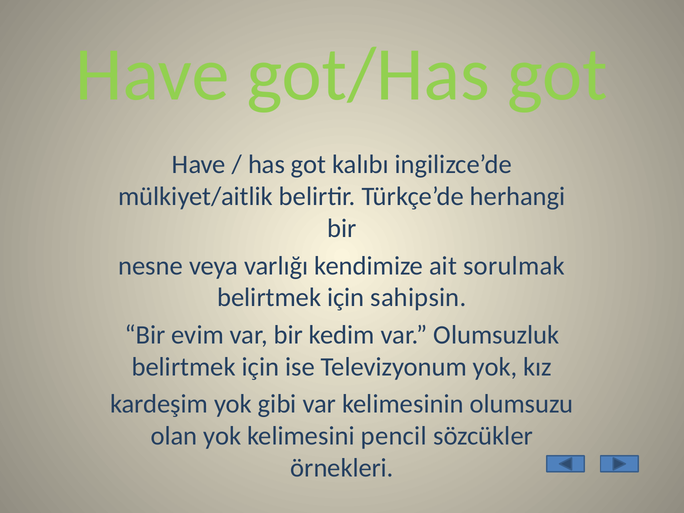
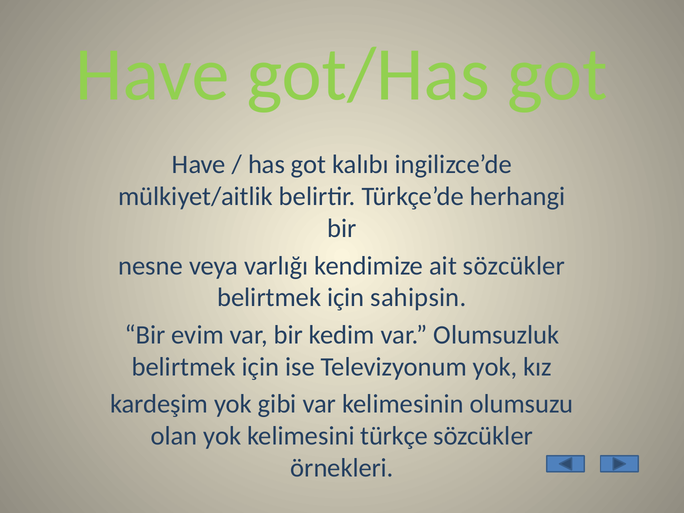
ait sorulmak: sorulmak -> sözcükler (514, 266)
pencil: pencil -> türkçe (394, 436)
